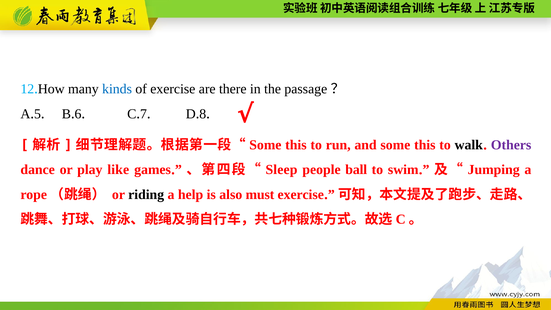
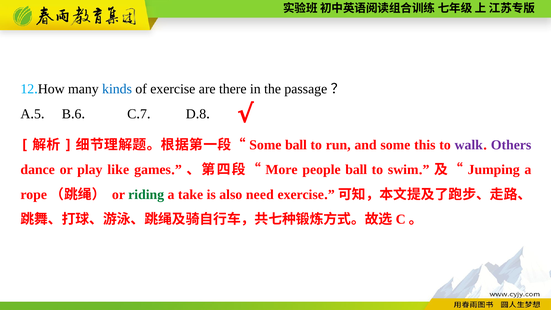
this: this -> ball (296, 145)
walk colour: black -> purple (469, 145)
Sleep: Sleep -> More (282, 170)
riding colour: black -> green (146, 195)
help: help -> take (191, 195)
must: must -> need (260, 195)
